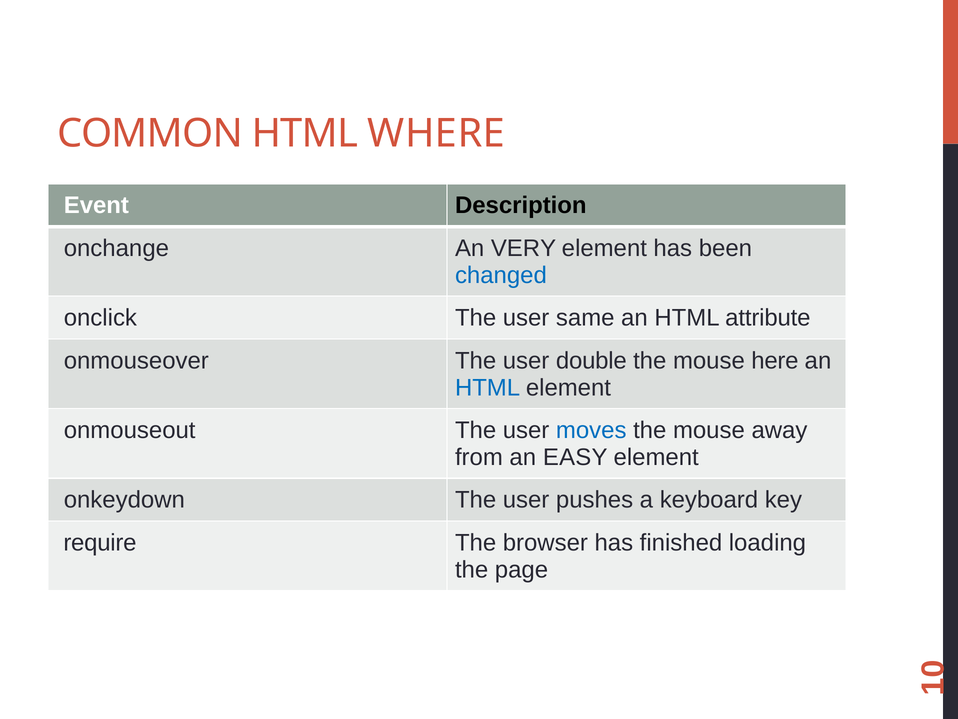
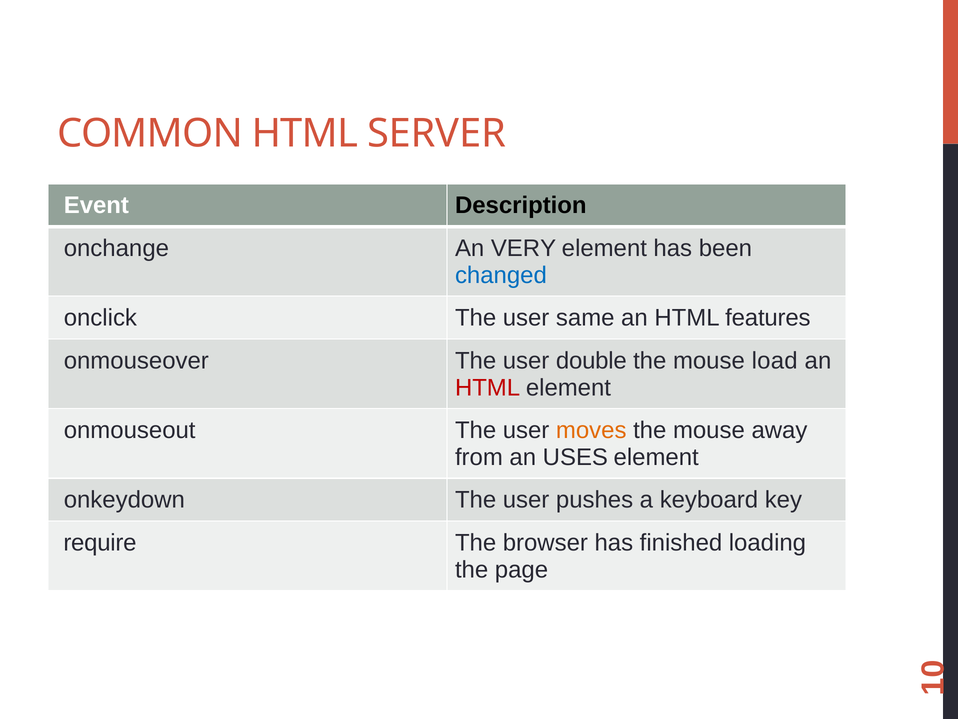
WHERE: WHERE -> SERVER (437, 134)
attribute: attribute -> features (768, 318)
here: here -> load (775, 361)
HTML colour: blue -> red (488, 387)
moves colour: blue -> orange (591, 430)
EASY: EASY -> USES (575, 457)
